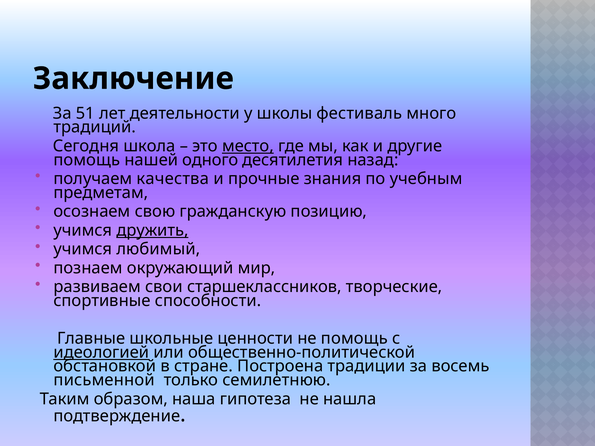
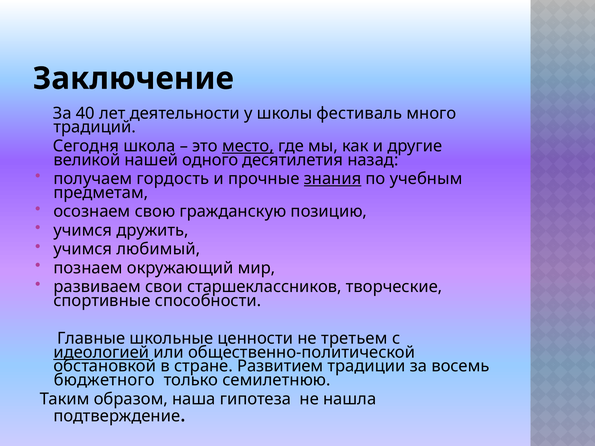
51: 51 -> 40 (85, 113)
помощь: помощь -> великой (87, 160)
качества: качества -> гордость (173, 179)
знания underline: none -> present (333, 179)
дружить underline: present -> none (152, 230)
не помощь: помощь -> третьем (354, 339)
Построена: Построена -> Развитием (280, 366)
письменной: письменной -> бюджетного (104, 380)
